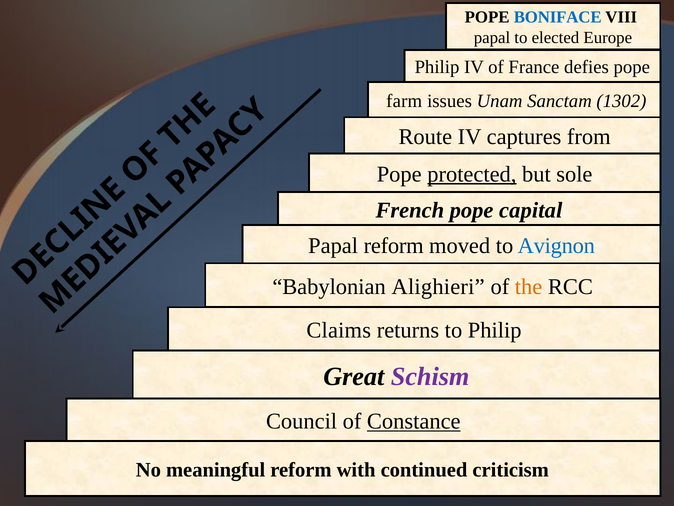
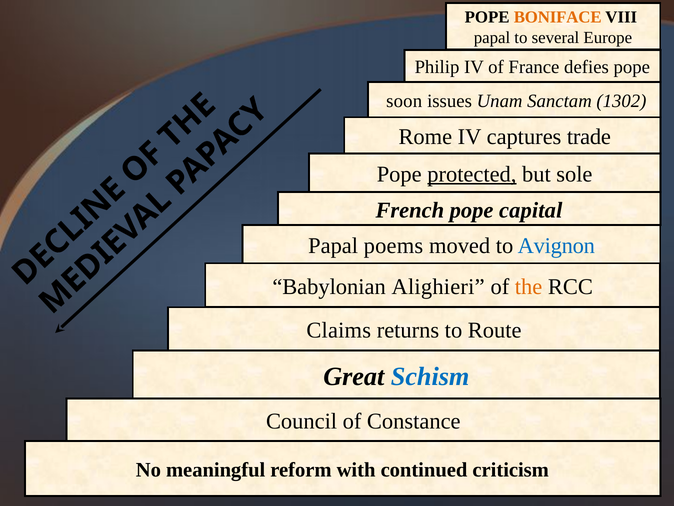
BONIFACE colour: blue -> orange (558, 17)
elected: elected -> several (555, 38)
farm: farm -> soon (404, 101)
Route: Route -> Rome (425, 137)
from: from -> trade (589, 137)
Papal reform: reform -> poems (393, 246)
to Philip: Philip -> Route (495, 330)
Schism colour: purple -> blue (430, 376)
Constance underline: present -> none (414, 421)
